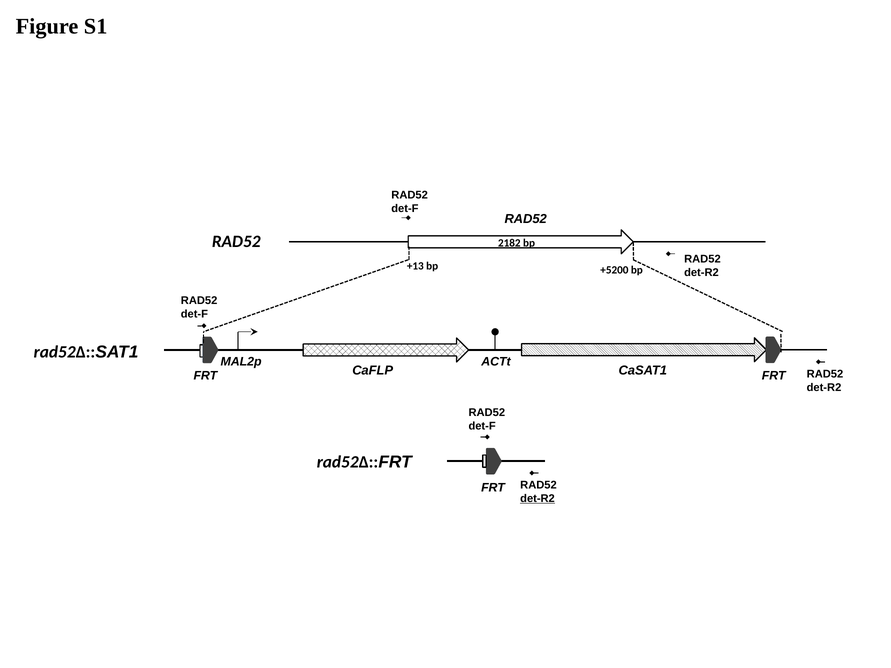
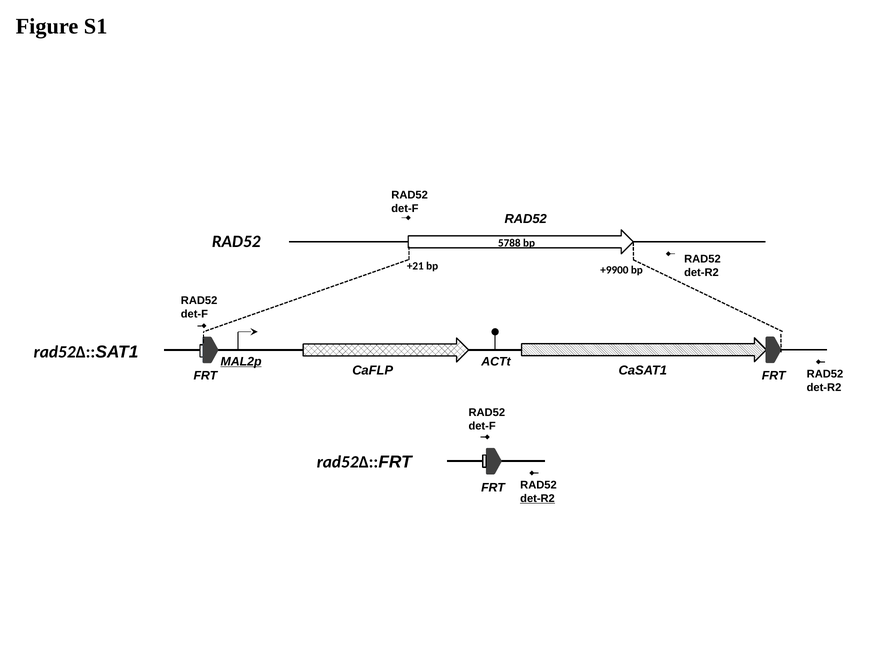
2182: 2182 -> 5788 (509, 243)
+13: +13 -> +21 (415, 266)
+5200: +5200 -> +9900 (614, 270)
MAL2p underline: none -> present (241, 362)
